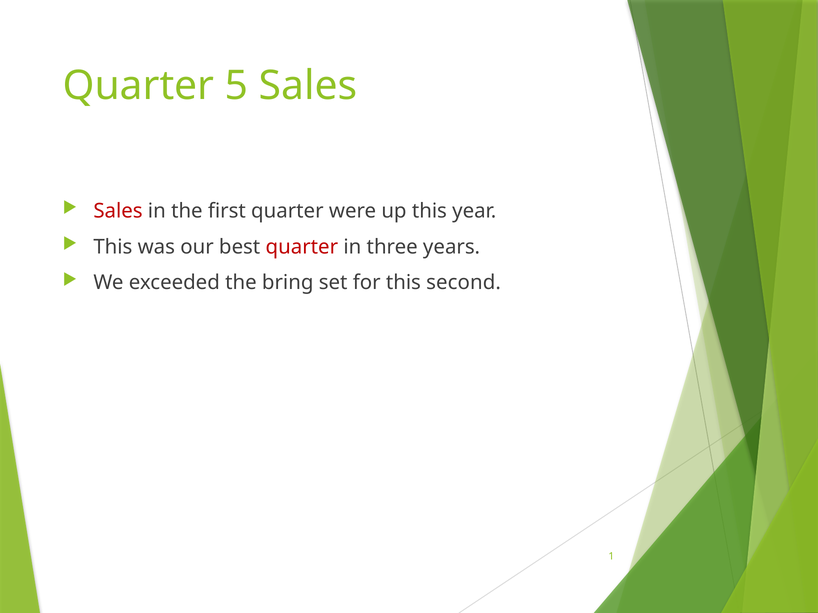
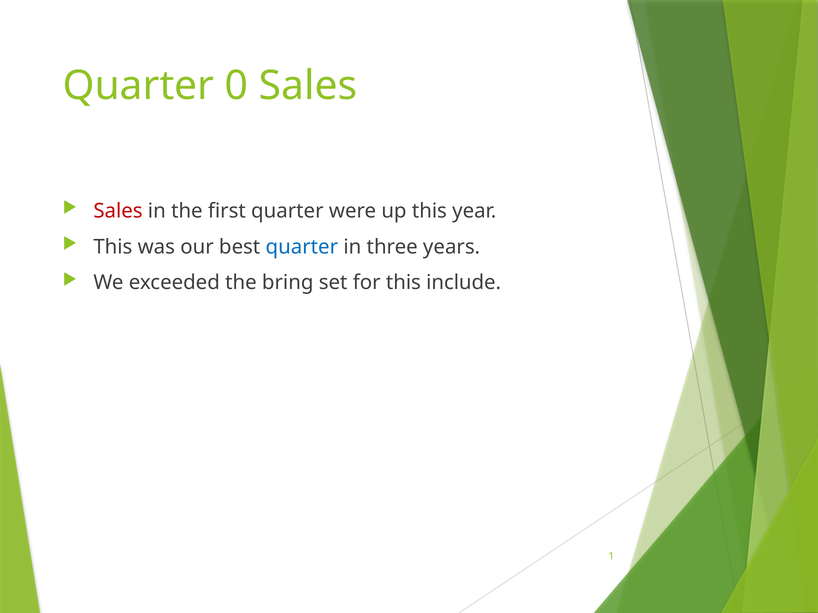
5: 5 -> 0 (237, 86)
quarter colour: red -> blue (302, 247)
second: second -> include (464, 283)
